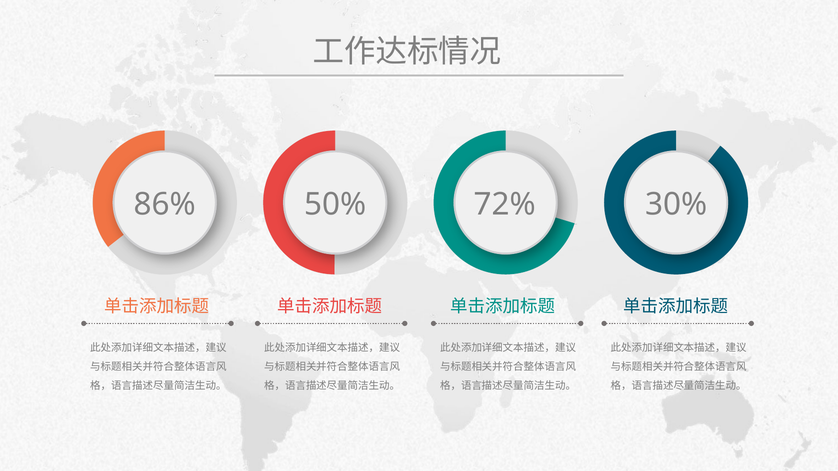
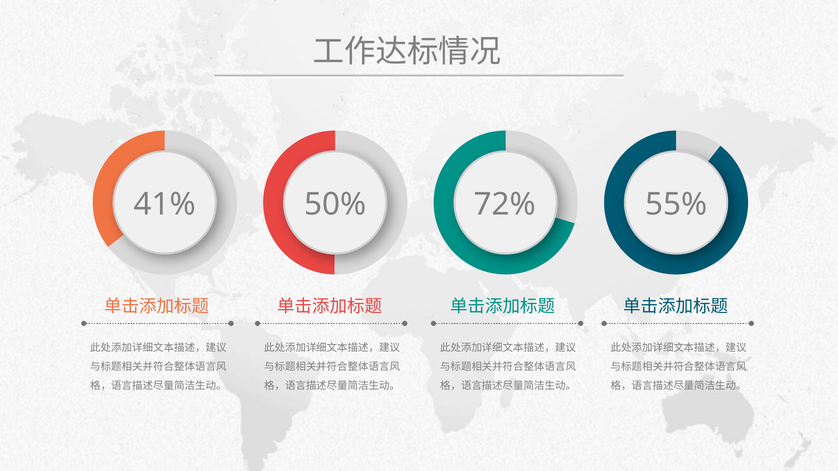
86%: 86% -> 41% (165, 205)
30%: 30% -> 55% (676, 205)
